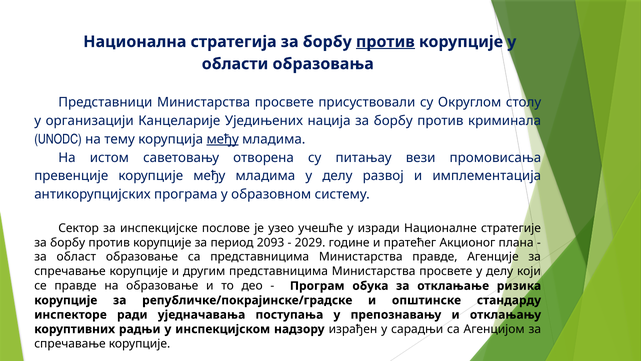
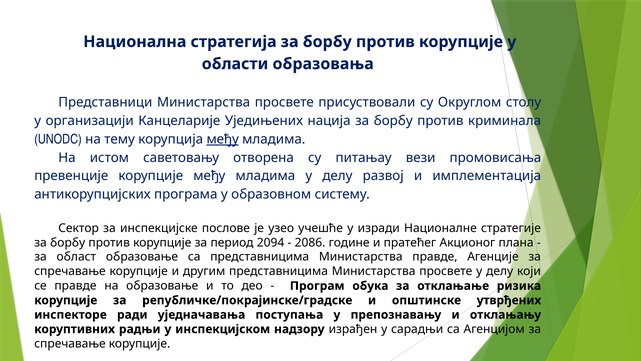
против underline: present -> none (385, 42)
2093: 2093 -> 2094 (271, 242)
2029: 2029 -> 2086 (310, 242)
стандарду: стандарду -> утврђених (509, 300)
